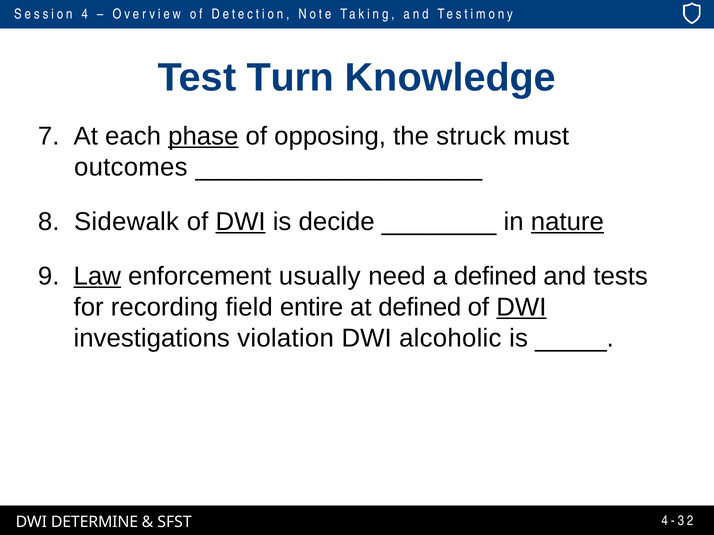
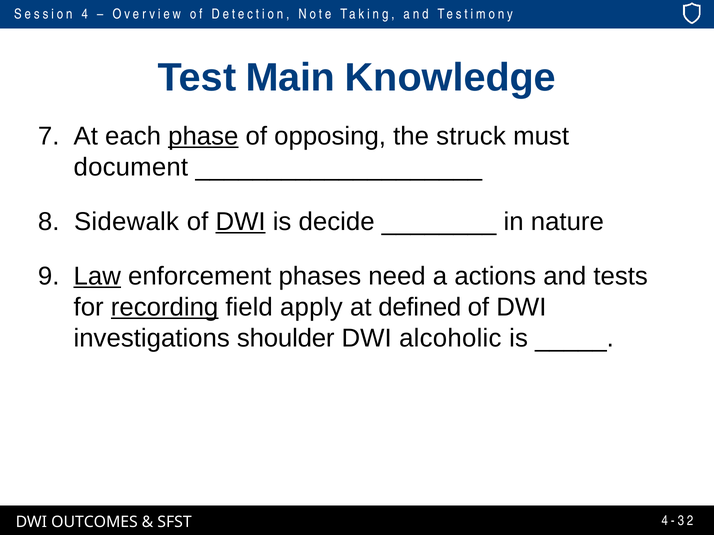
Turn: Turn -> Main (290, 78)
outcomes: outcomes -> document (131, 167)
nature underline: present -> none (567, 222)
usually: usually -> phases (320, 277)
a defined: defined -> actions (495, 277)
recording underline: none -> present (165, 308)
entire: entire -> apply (311, 308)
DWI underline: present -> none (521, 308)
violation: violation -> shoulder (286, 338)
DETERMINE: DETERMINE -> OUTCOMES (94, 522)
